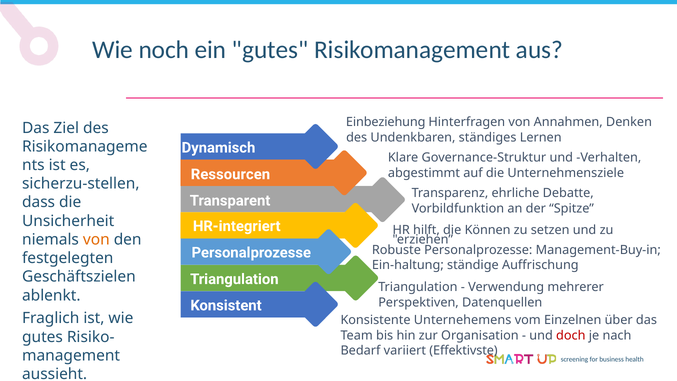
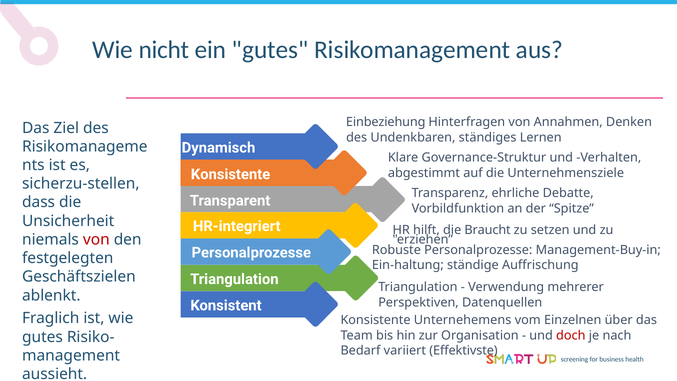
noch: noch -> nicht (164, 50)
Ressourcen: Ressourcen -> Konsistente (230, 174)
Können: Können -> Braucht (488, 230)
von colour: orange -> red (96, 239)
